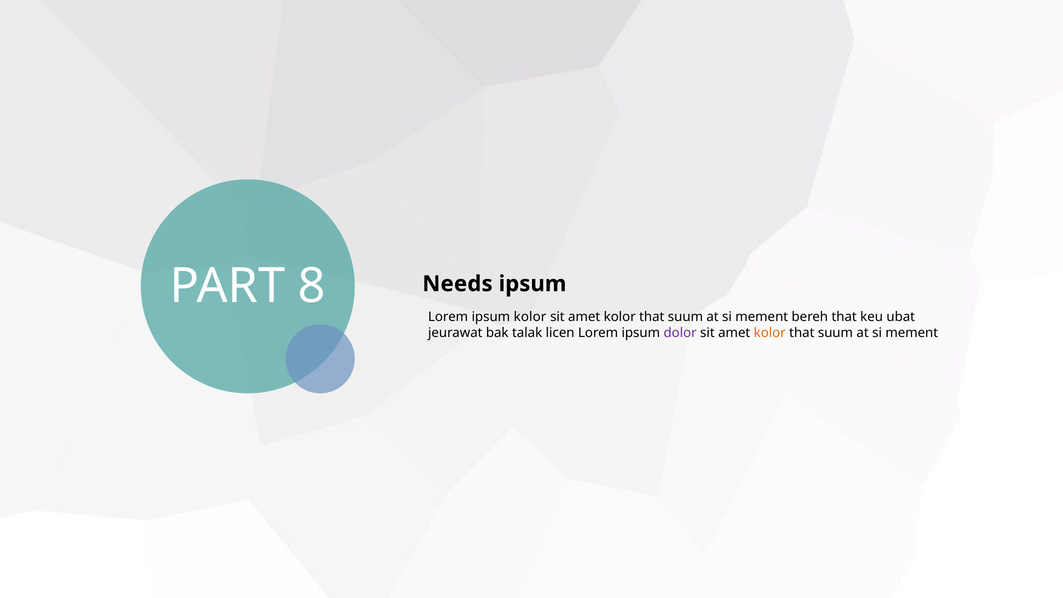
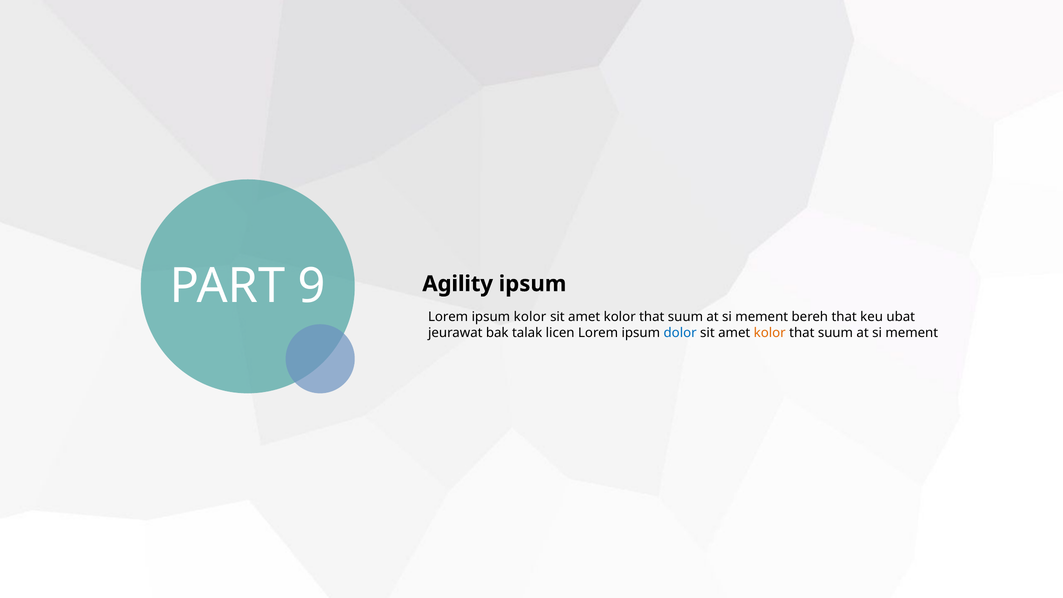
8: 8 -> 9 (312, 286)
Needs: Needs -> Agility (458, 284)
dolor colour: purple -> blue (680, 333)
